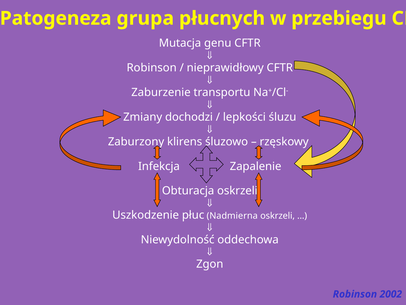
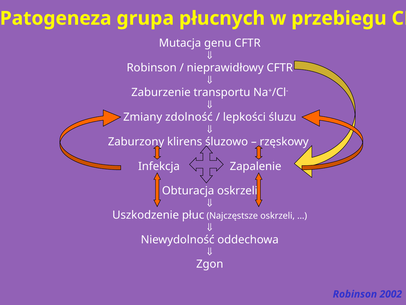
dochodzi: dochodzi -> zdolność (189, 117)
Nadmierna: Nadmierna -> Najczęstsze (232, 215)
